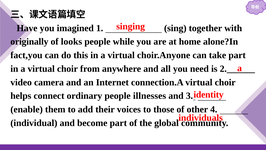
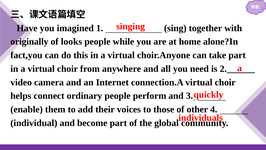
identity: identity -> quickly (209, 94)
illnesses: illnesses -> perform (150, 96)
